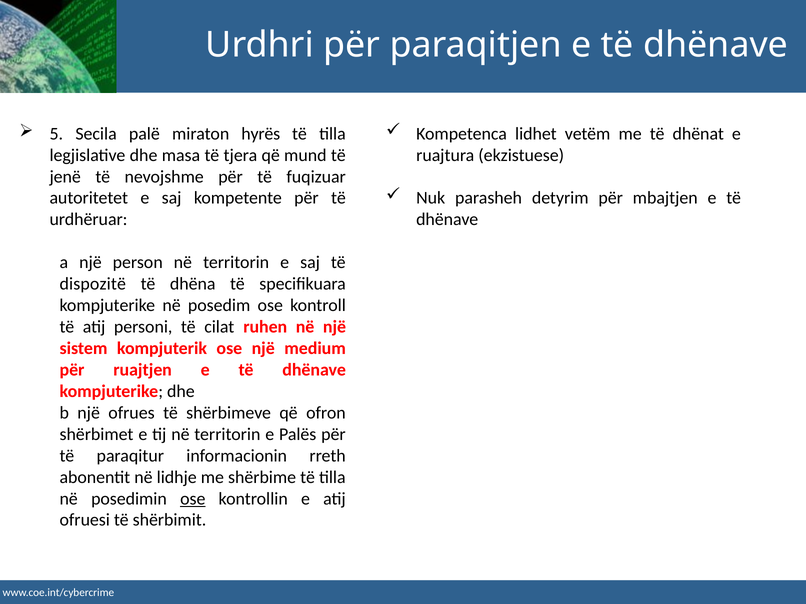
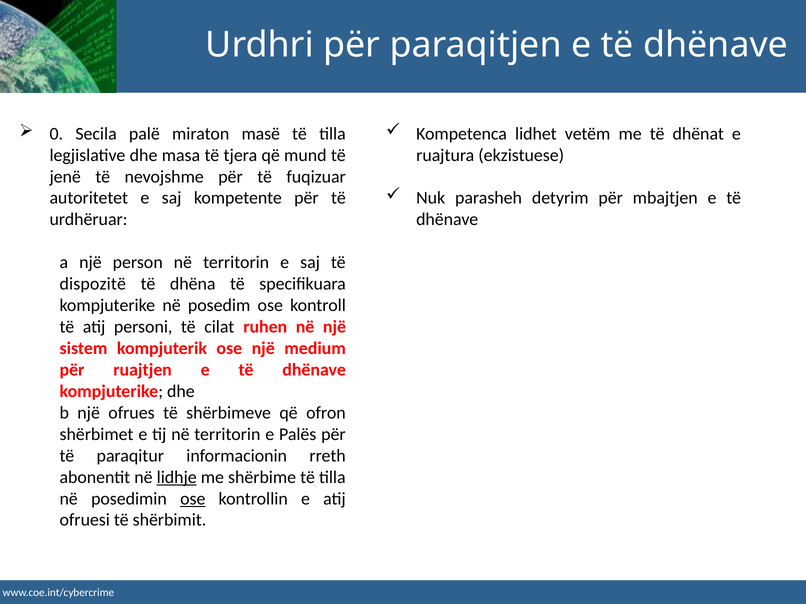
5: 5 -> 0 (56, 134)
hyrës: hyrës -> masë (261, 134)
lidhje underline: none -> present (177, 478)
